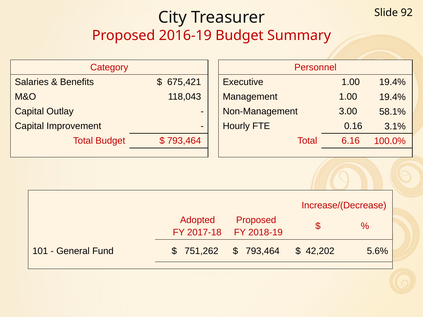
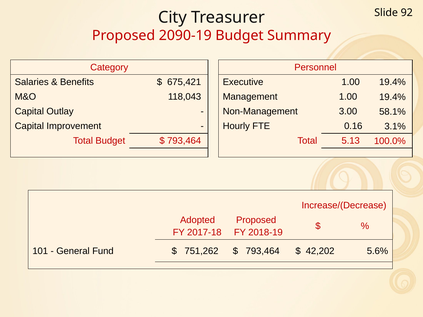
2016-19: 2016-19 -> 2090-19 (185, 36)
6.16: 6.16 -> 5.13 (351, 141)
